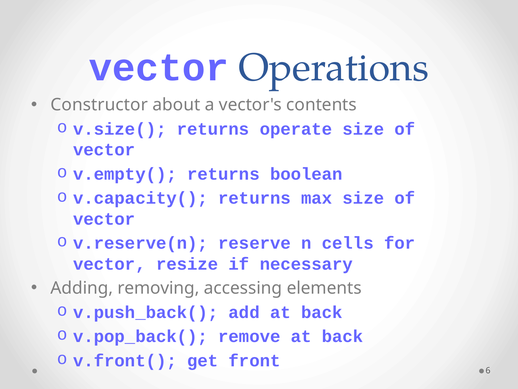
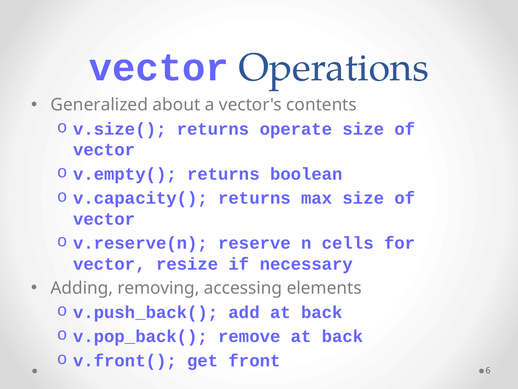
Constructor: Constructor -> Generalized (99, 105)
